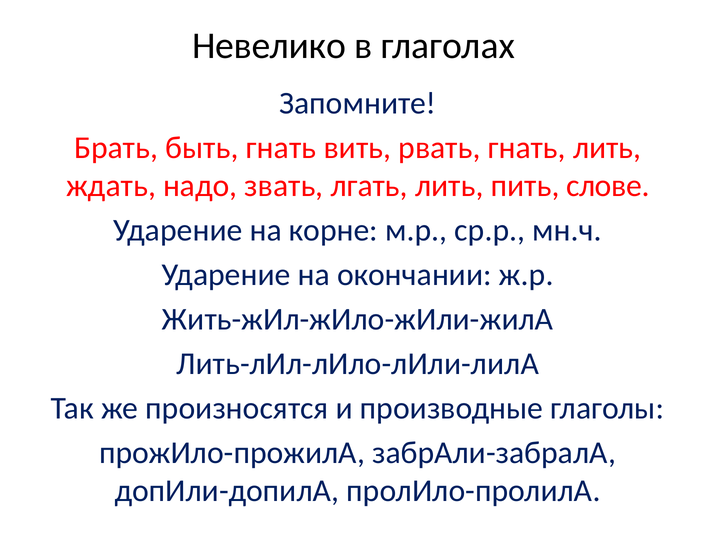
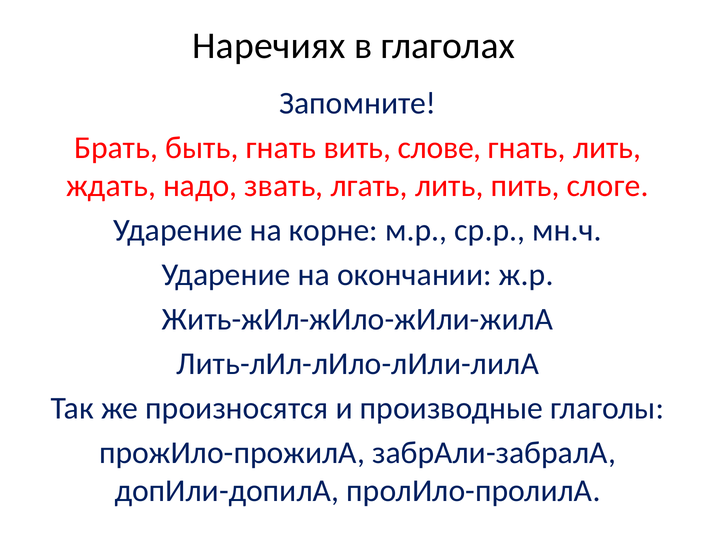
Невелико: Невелико -> Наречиях (269, 46)
рвать: рвать -> слове (440, 147)
слове: слове -> слоге (608, 186)
